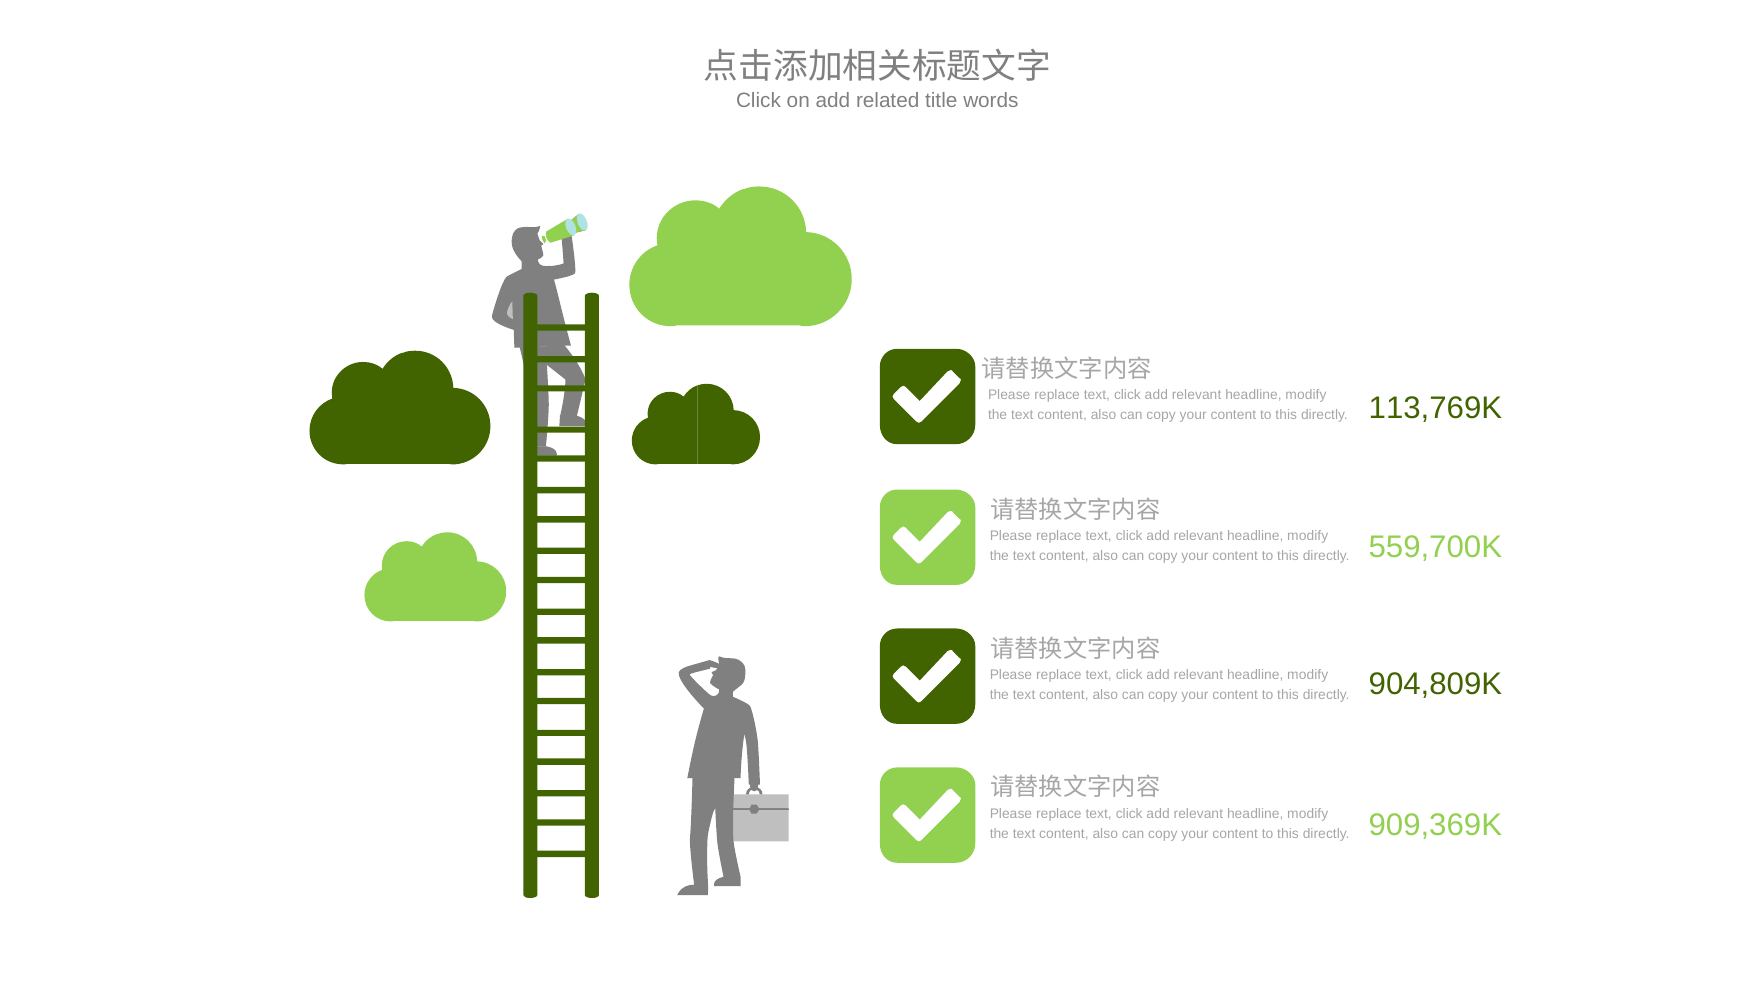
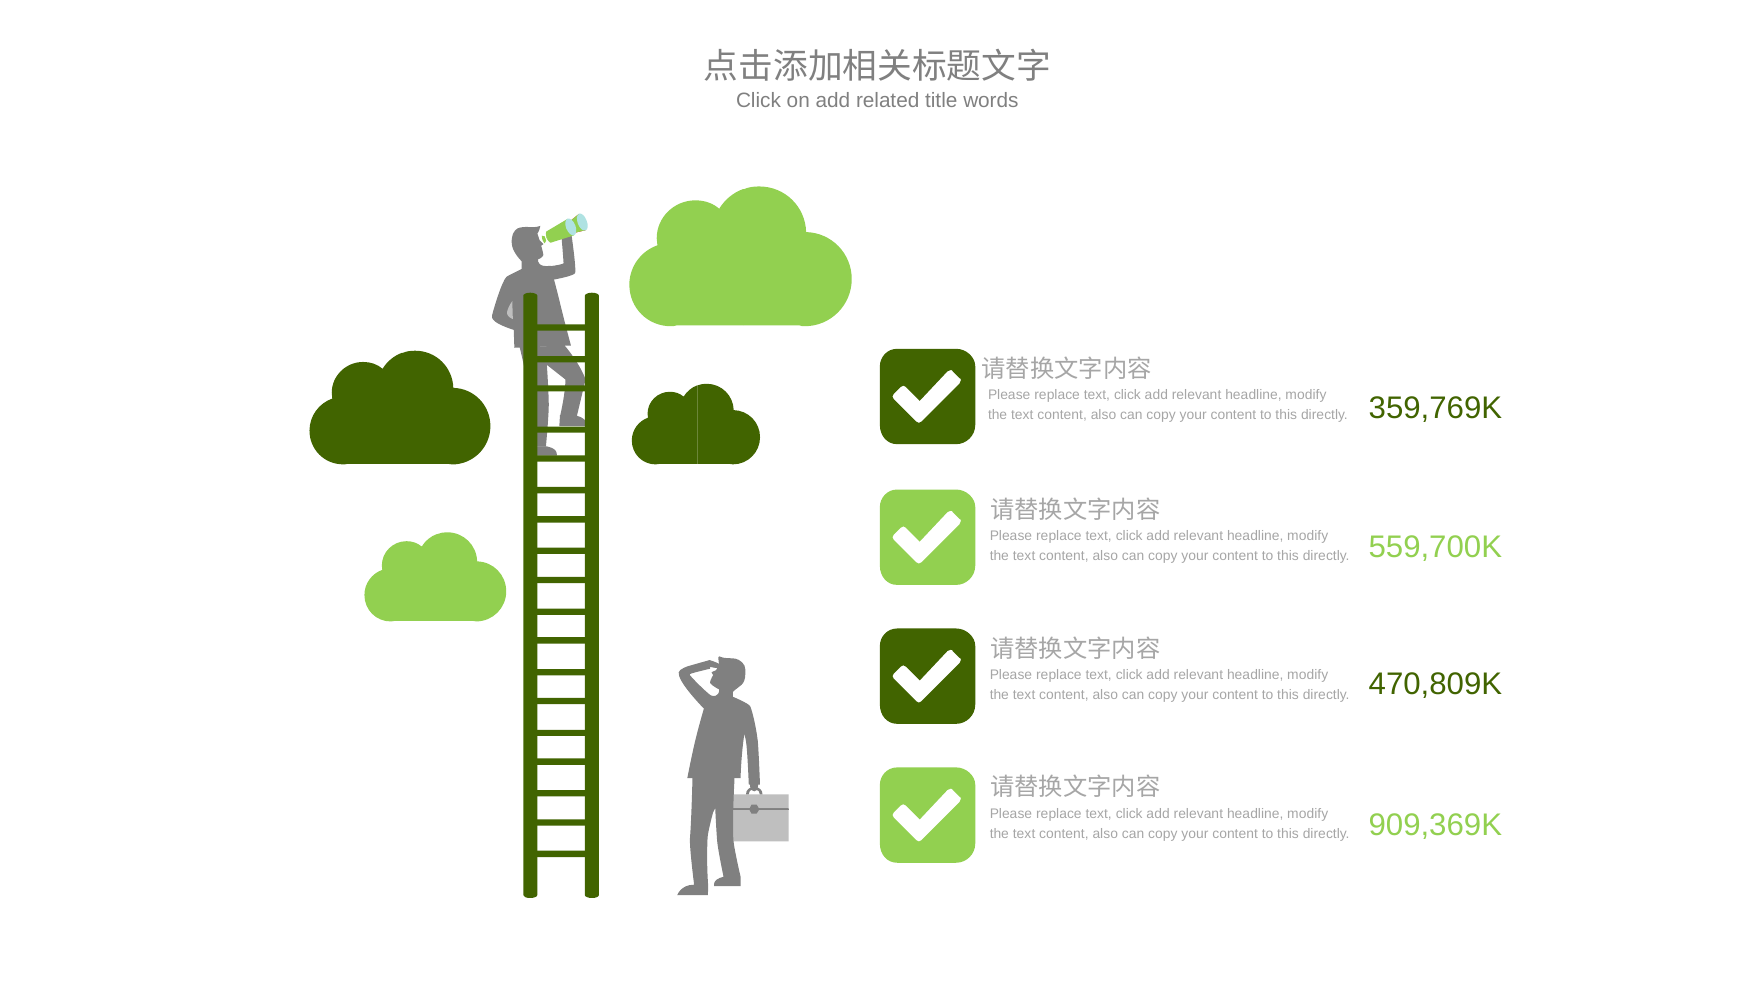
113,769K: 113,769K -> 359,769K (1435, 408)
904,809K: 904,809K -> 470,809K (1435, 684)
